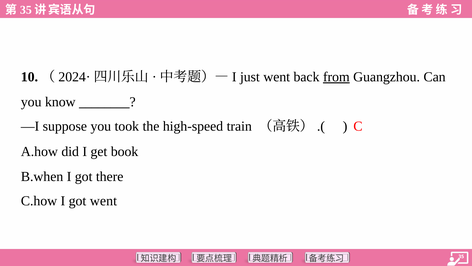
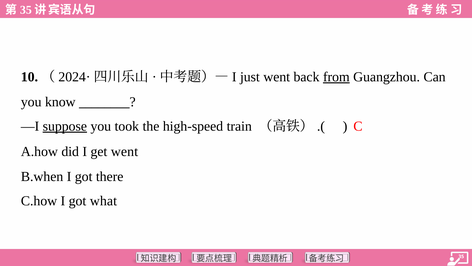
suppose underline: none -> present (65, 126)
get book: book -> went (124, 151)
got went: went -> what (103, 200)
